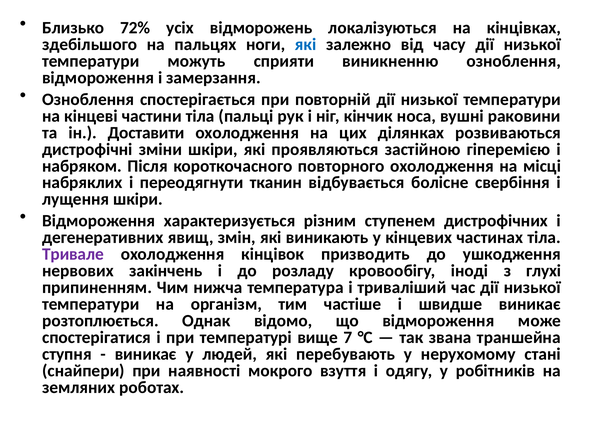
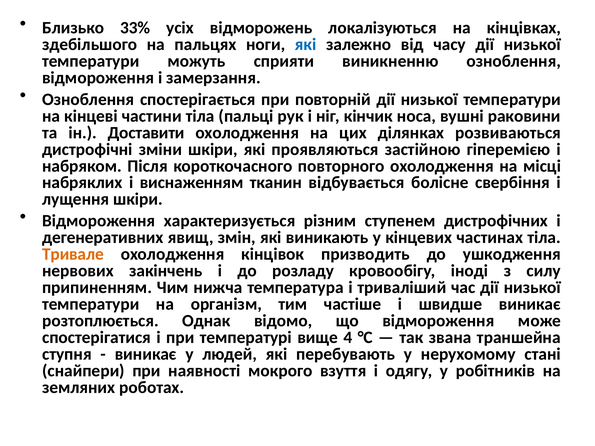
72%: 72% -> 33% (135, 28)
переодягнути: переодягнути -> виснаженням (192, 183)
Тривале colour: purple -> orange (73, 254)
глухі: глухі -> силу (544, 271)
7: 7 -> 4 (348, 338)
